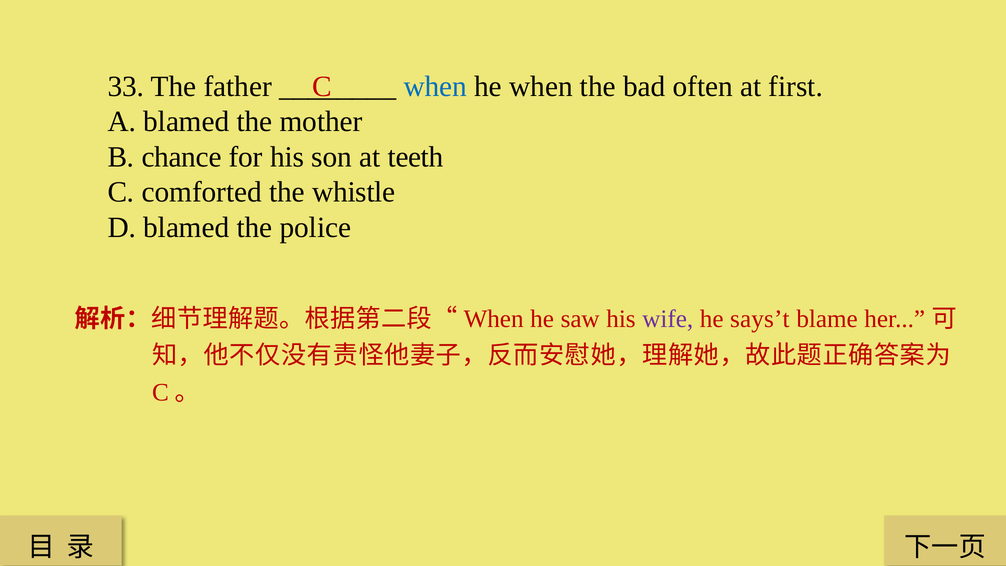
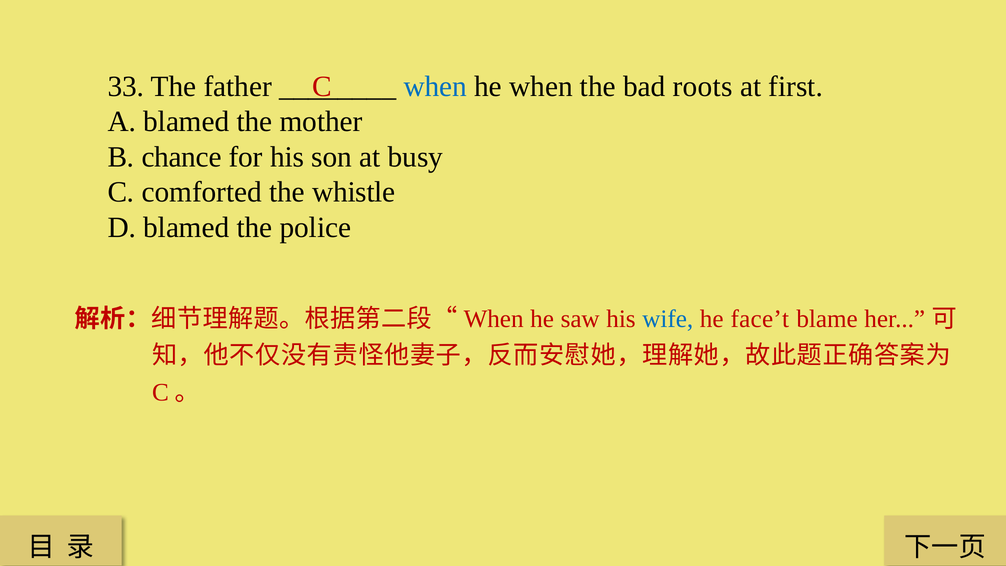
often: often -> roots (703, 87)
teeth: teeth -> busy (415, 157)
wife colour: purple -> blue (668, 319)
says’t: says’t -> face’t (760, 319)
